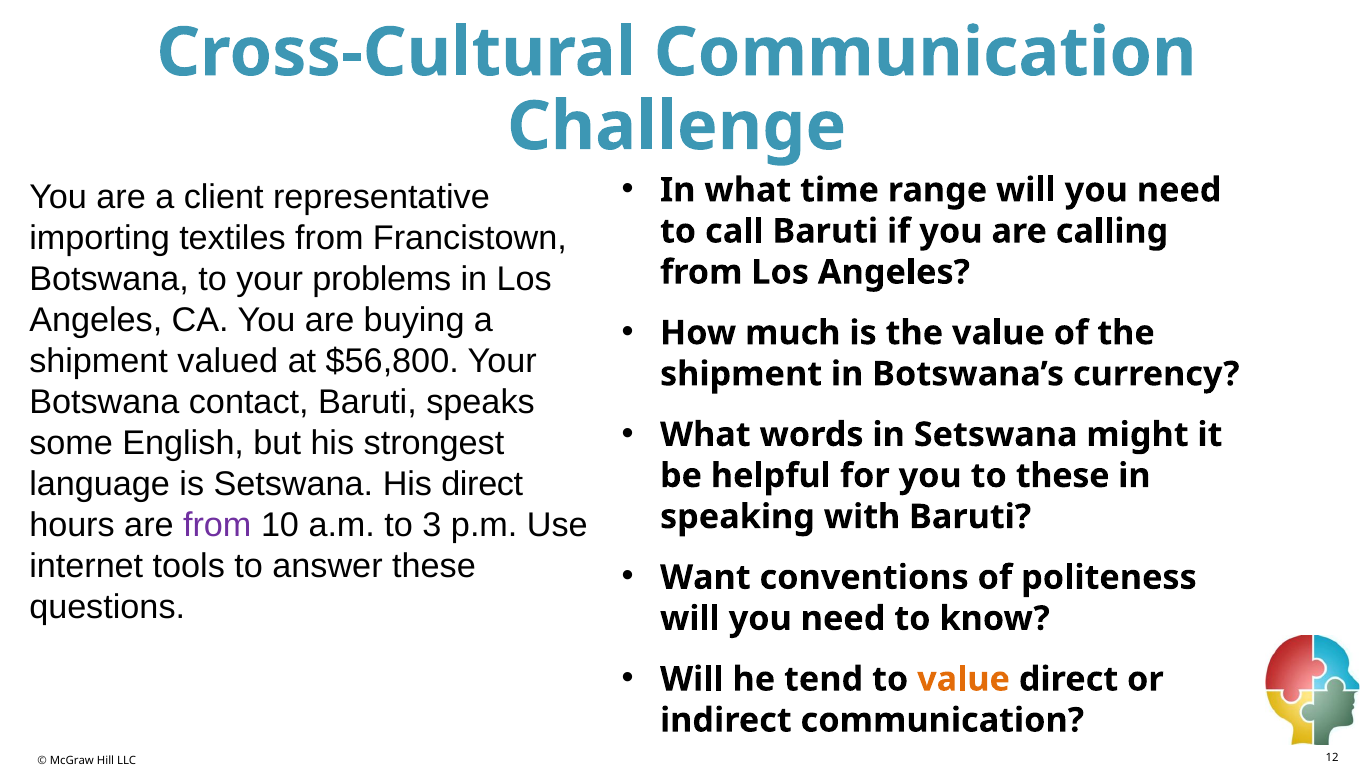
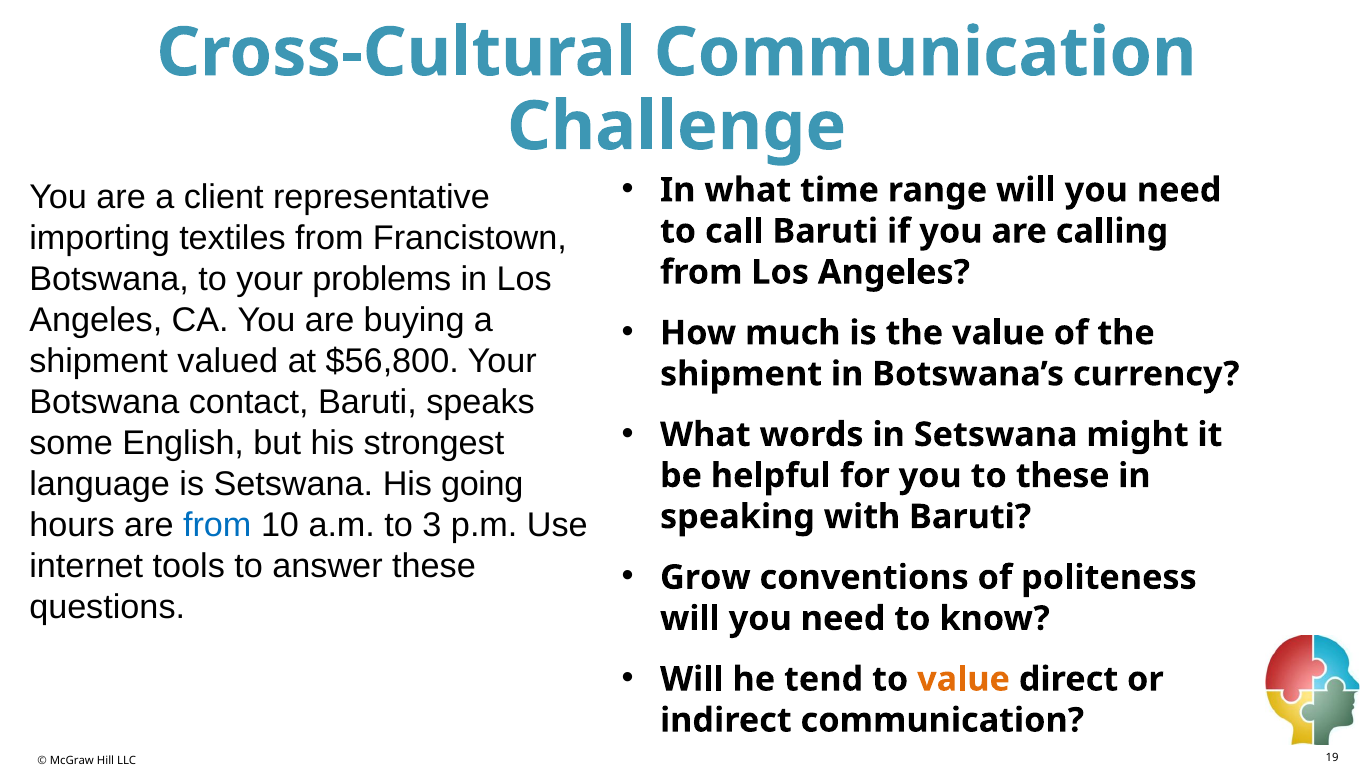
His direct: direct -> going (482, 484)
from colour: purple -> blue (217, 525)
Want: Want -> Grow (705, 577)
12: 12 -> 19 (1332, 758)
